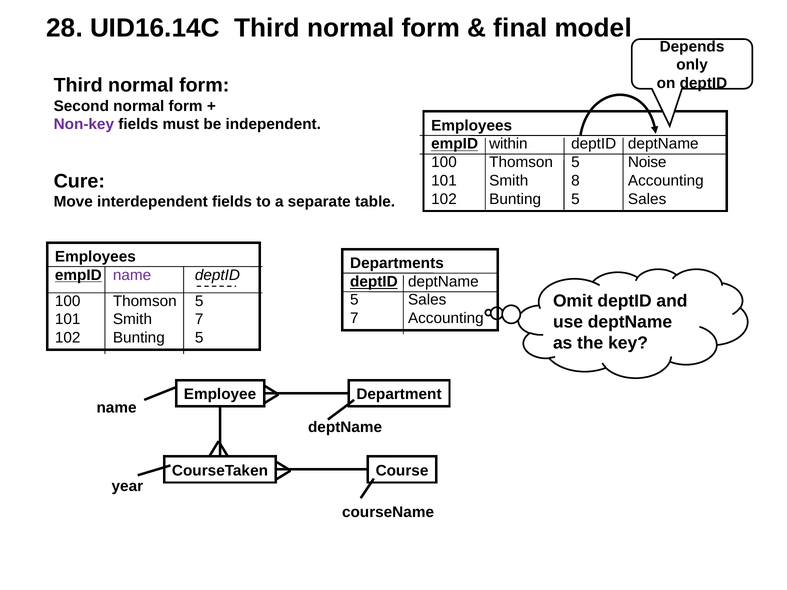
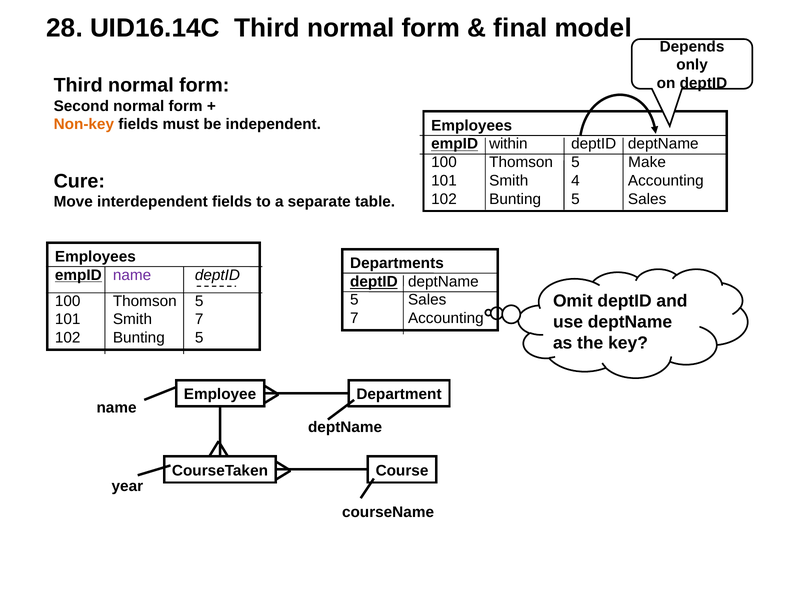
Non-key colour: purple -> orange (84, 124)
Noise: Noise -> Make (647, 162)
8: 8 -> 4 (575, 181)
